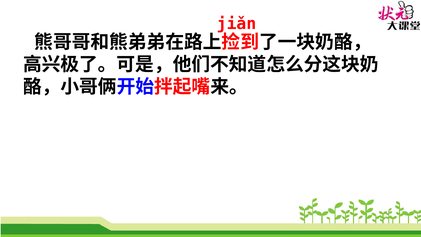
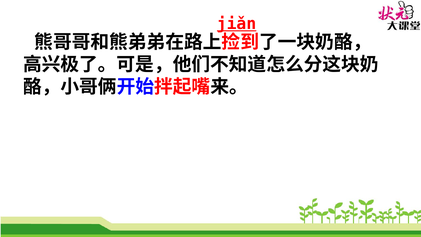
jiǎn underline: none -> present (237, 24)
